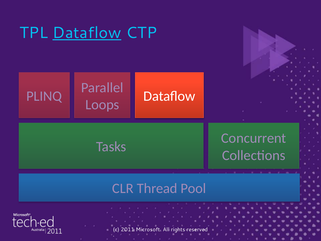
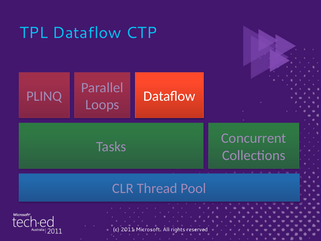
Dataflow underline: present -> none (87, 33)
